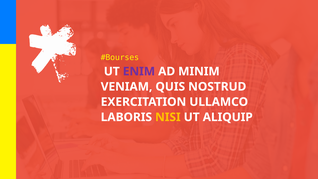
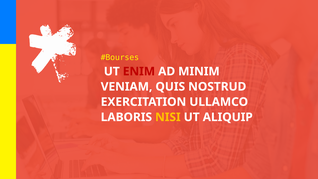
ENIM colour: purple -> red (139, 71)
